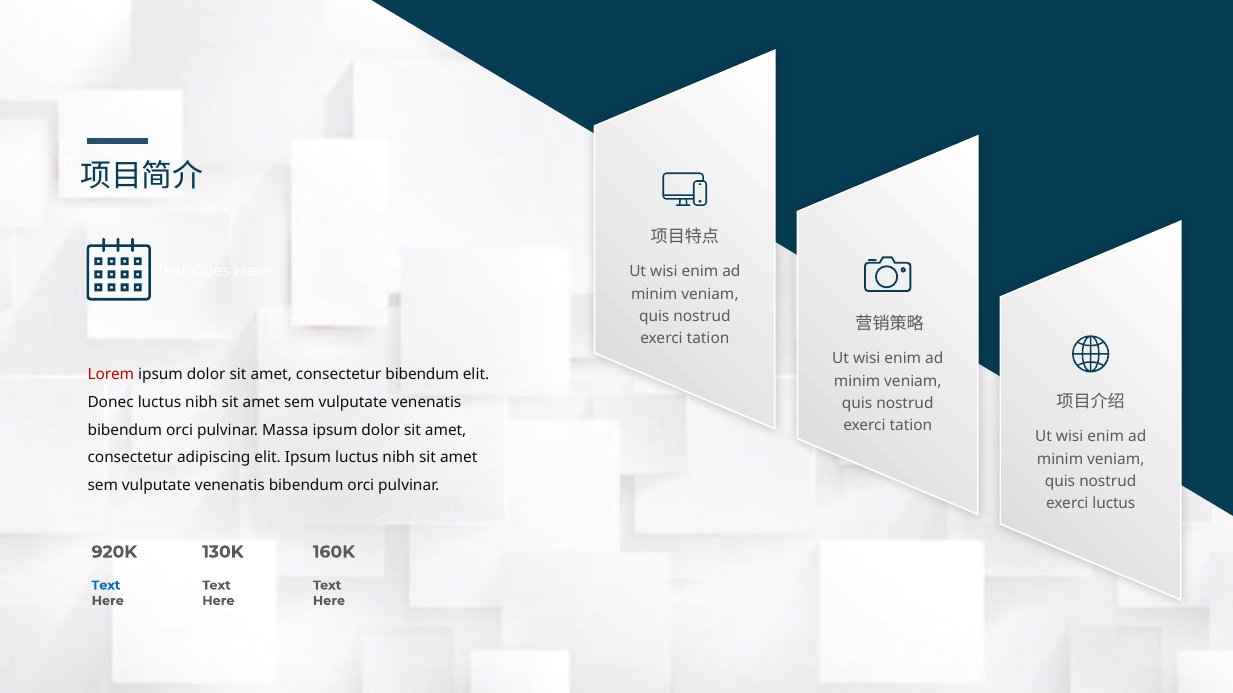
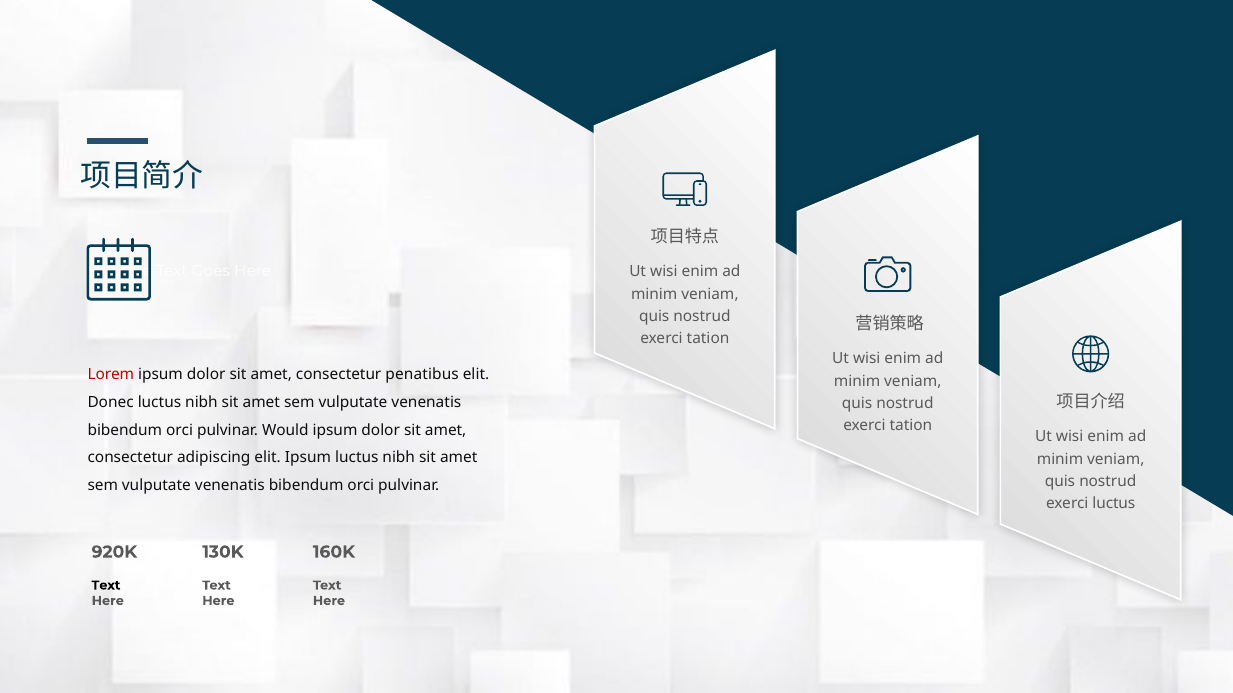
consectetur bibendum: bibendum -> penatibus (422, 375)
Massa: Massa -> Would (285, 430)
Text colour: blue -> black (106, 586)
